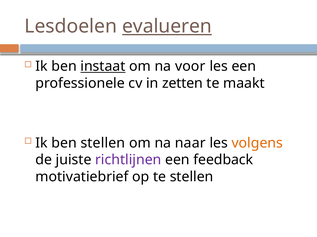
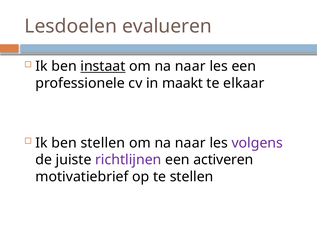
evalueren underline: present -> none (167, 26)
voor: voor -> naar (190, 66)
zetten: zetten -> maakt (183, 83)
maakt: maakt -> elkaar (244, 83)
volgens colour: orange -> purple (257, 143)
feedback: feedback -> activeren (223, 160)
